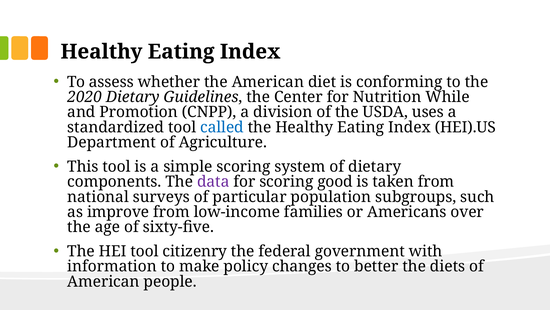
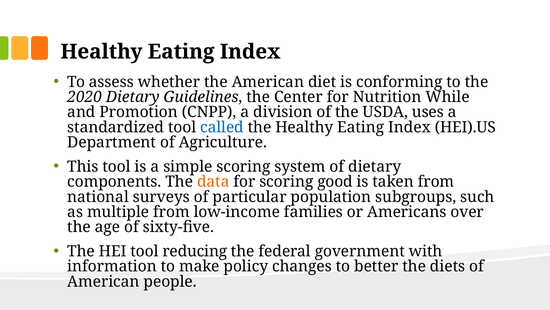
data colour: purple -> orange (213, 182)
improve: improve -> multiple (118, 212)
citizenry: citizenry -> reducing (195, 251)
